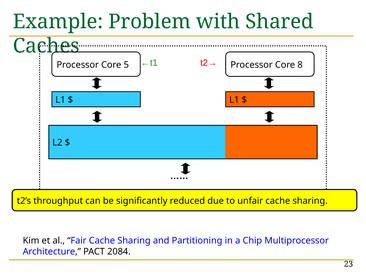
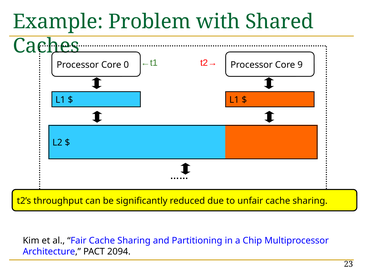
5: 5 -> 0 (126, 65)
8: 8 -> 9 (300, 65)
2084: 2084 -> 2094 (119, 251)
